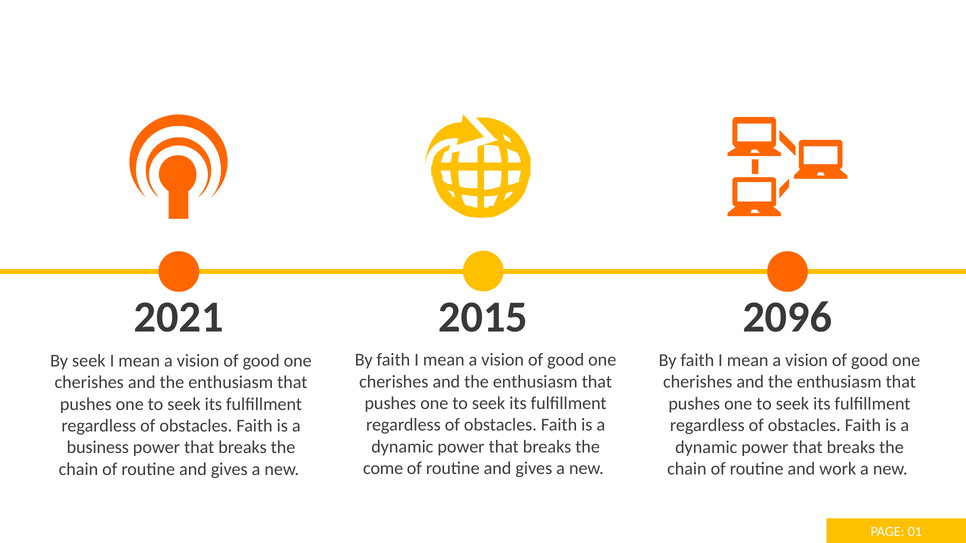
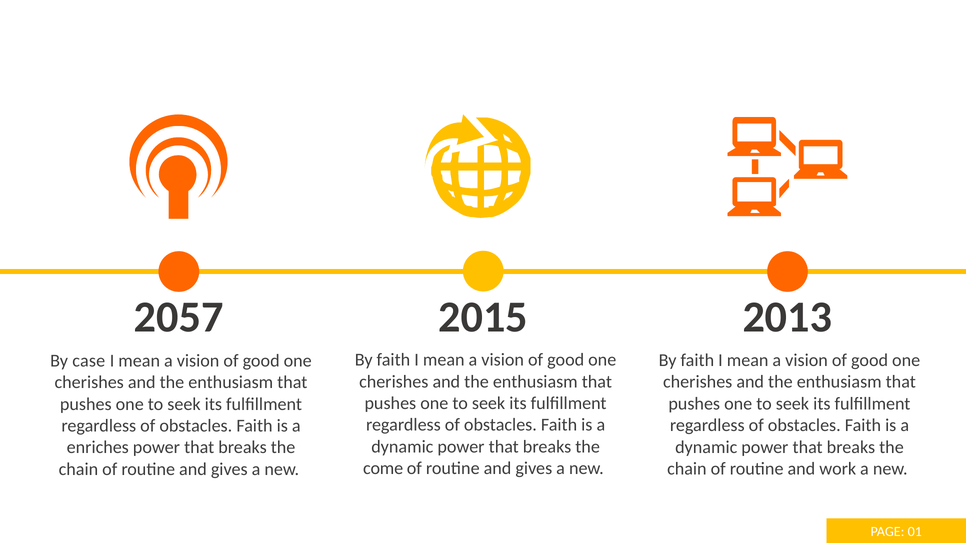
2021: 2021 -> 2057 (179, 317)
2096: 2096 -> 2013 (787, 317)
By seek: seek -> case (89, 361)
business: business -> enriches (98, 448)
